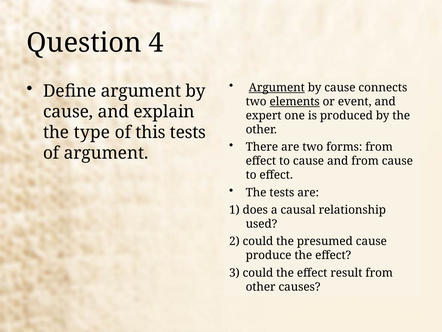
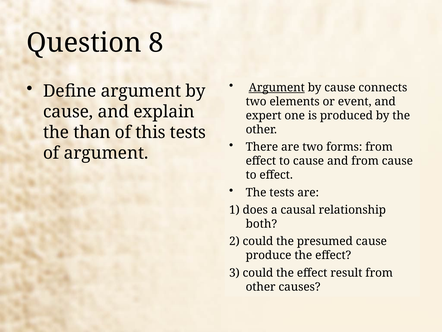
4: 4 -> 8 (156, 43)
elements underline: present -> none (295, 101)
type: type -> than (92, 132)
used: used -> both (261, 224)
